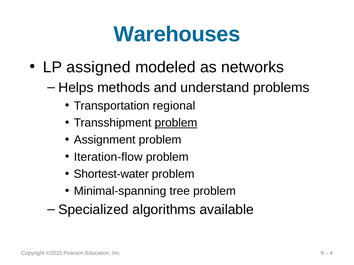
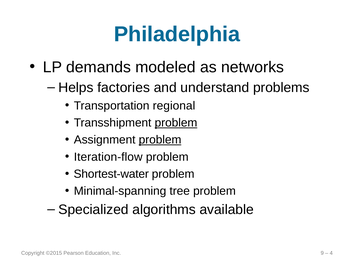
Warehouses: Warehouses -> Philadelphia (177, 34)
assigned: assigned -> demands (99, 67)
methods: methods -> factories (124, 88)
problem underline: none -> present (160, 140)
